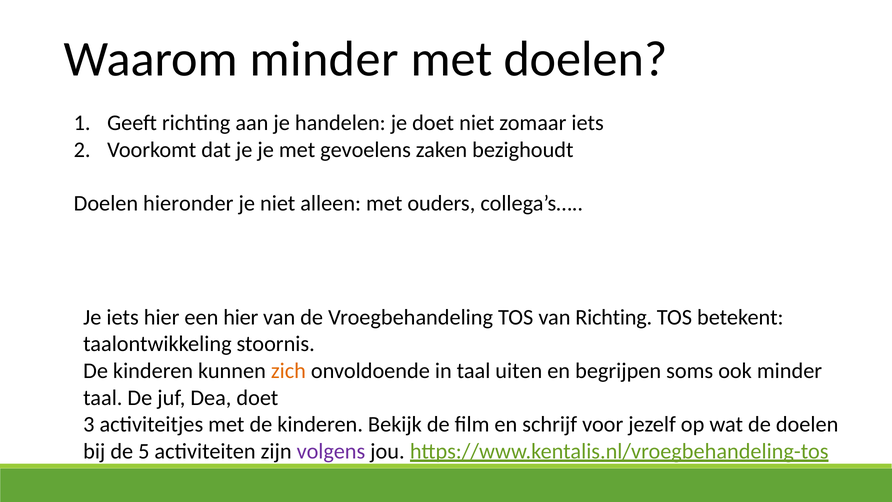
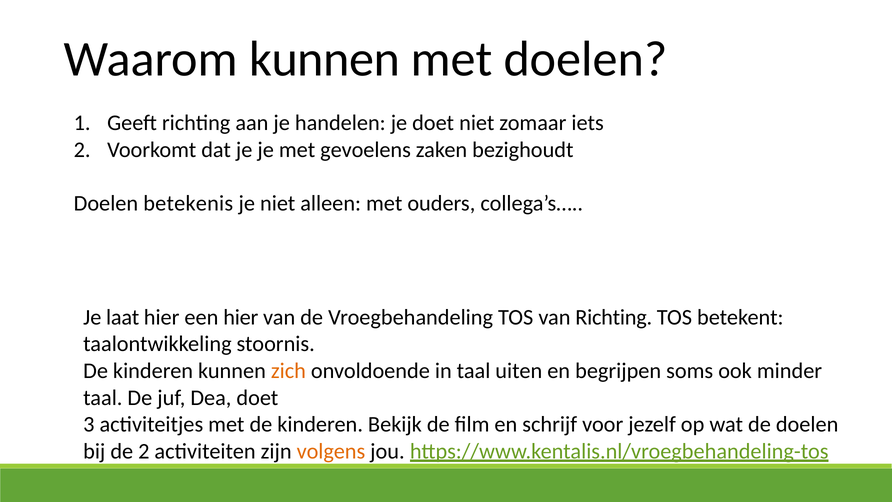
Waarom minder: minder -> kunnen (325, 59)
hieronder: hieronder -> betekenis (188, 203)
Je iets: iets -> laat (123, 317)
de 5: 5 -> 2 (144, 451)
volgens colour: purple -> orange (331, 451)
